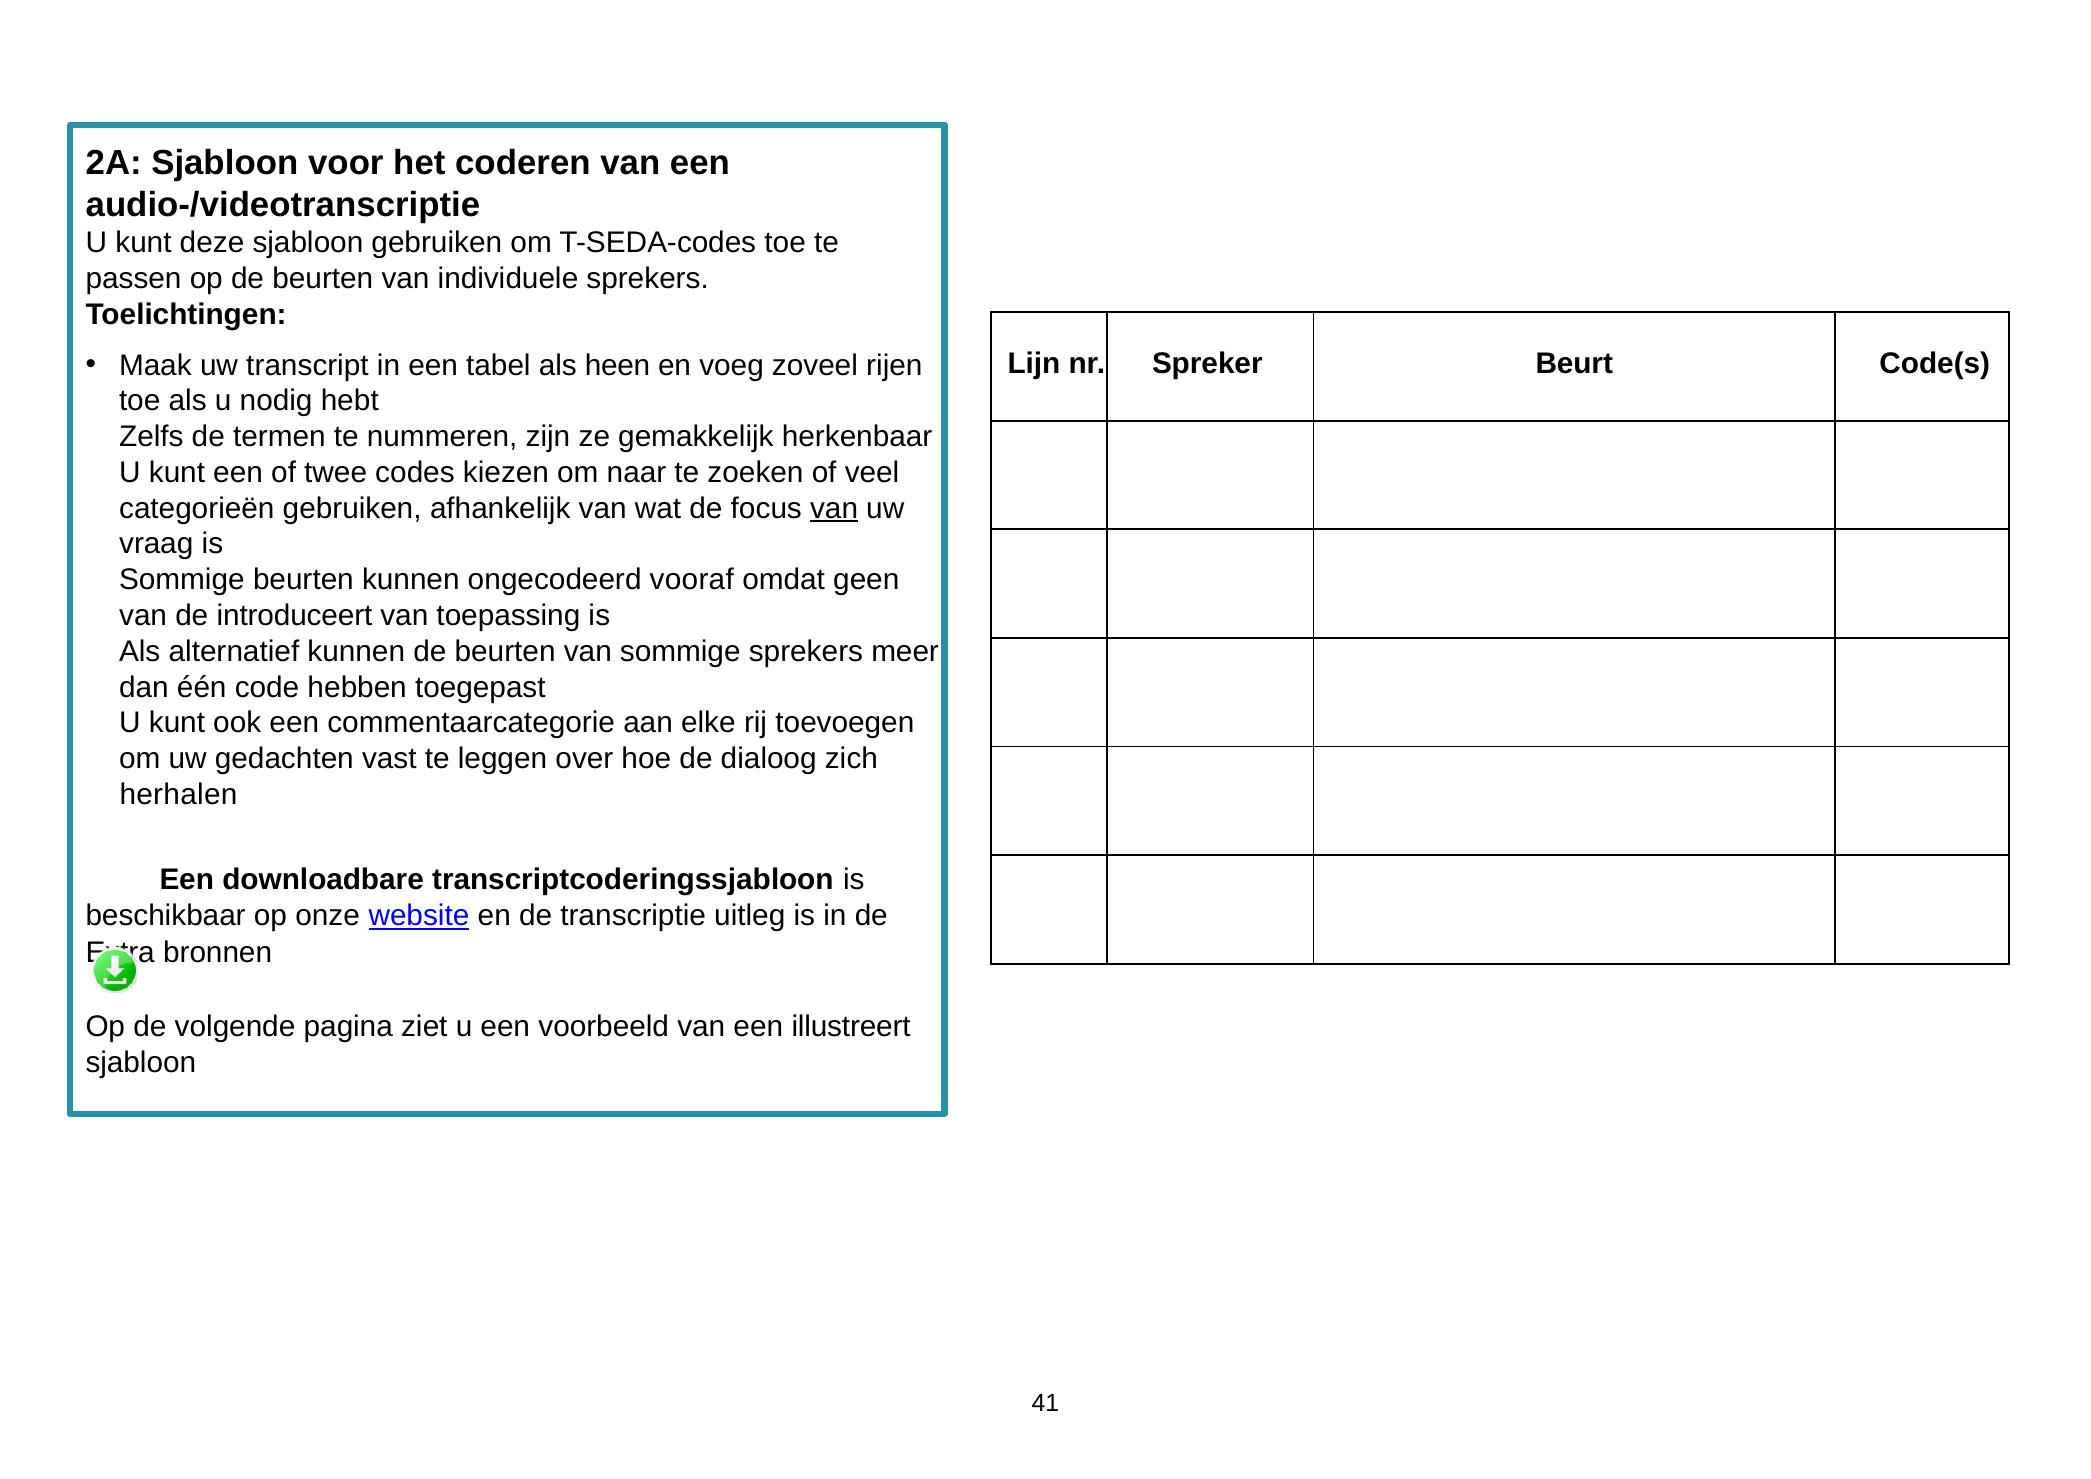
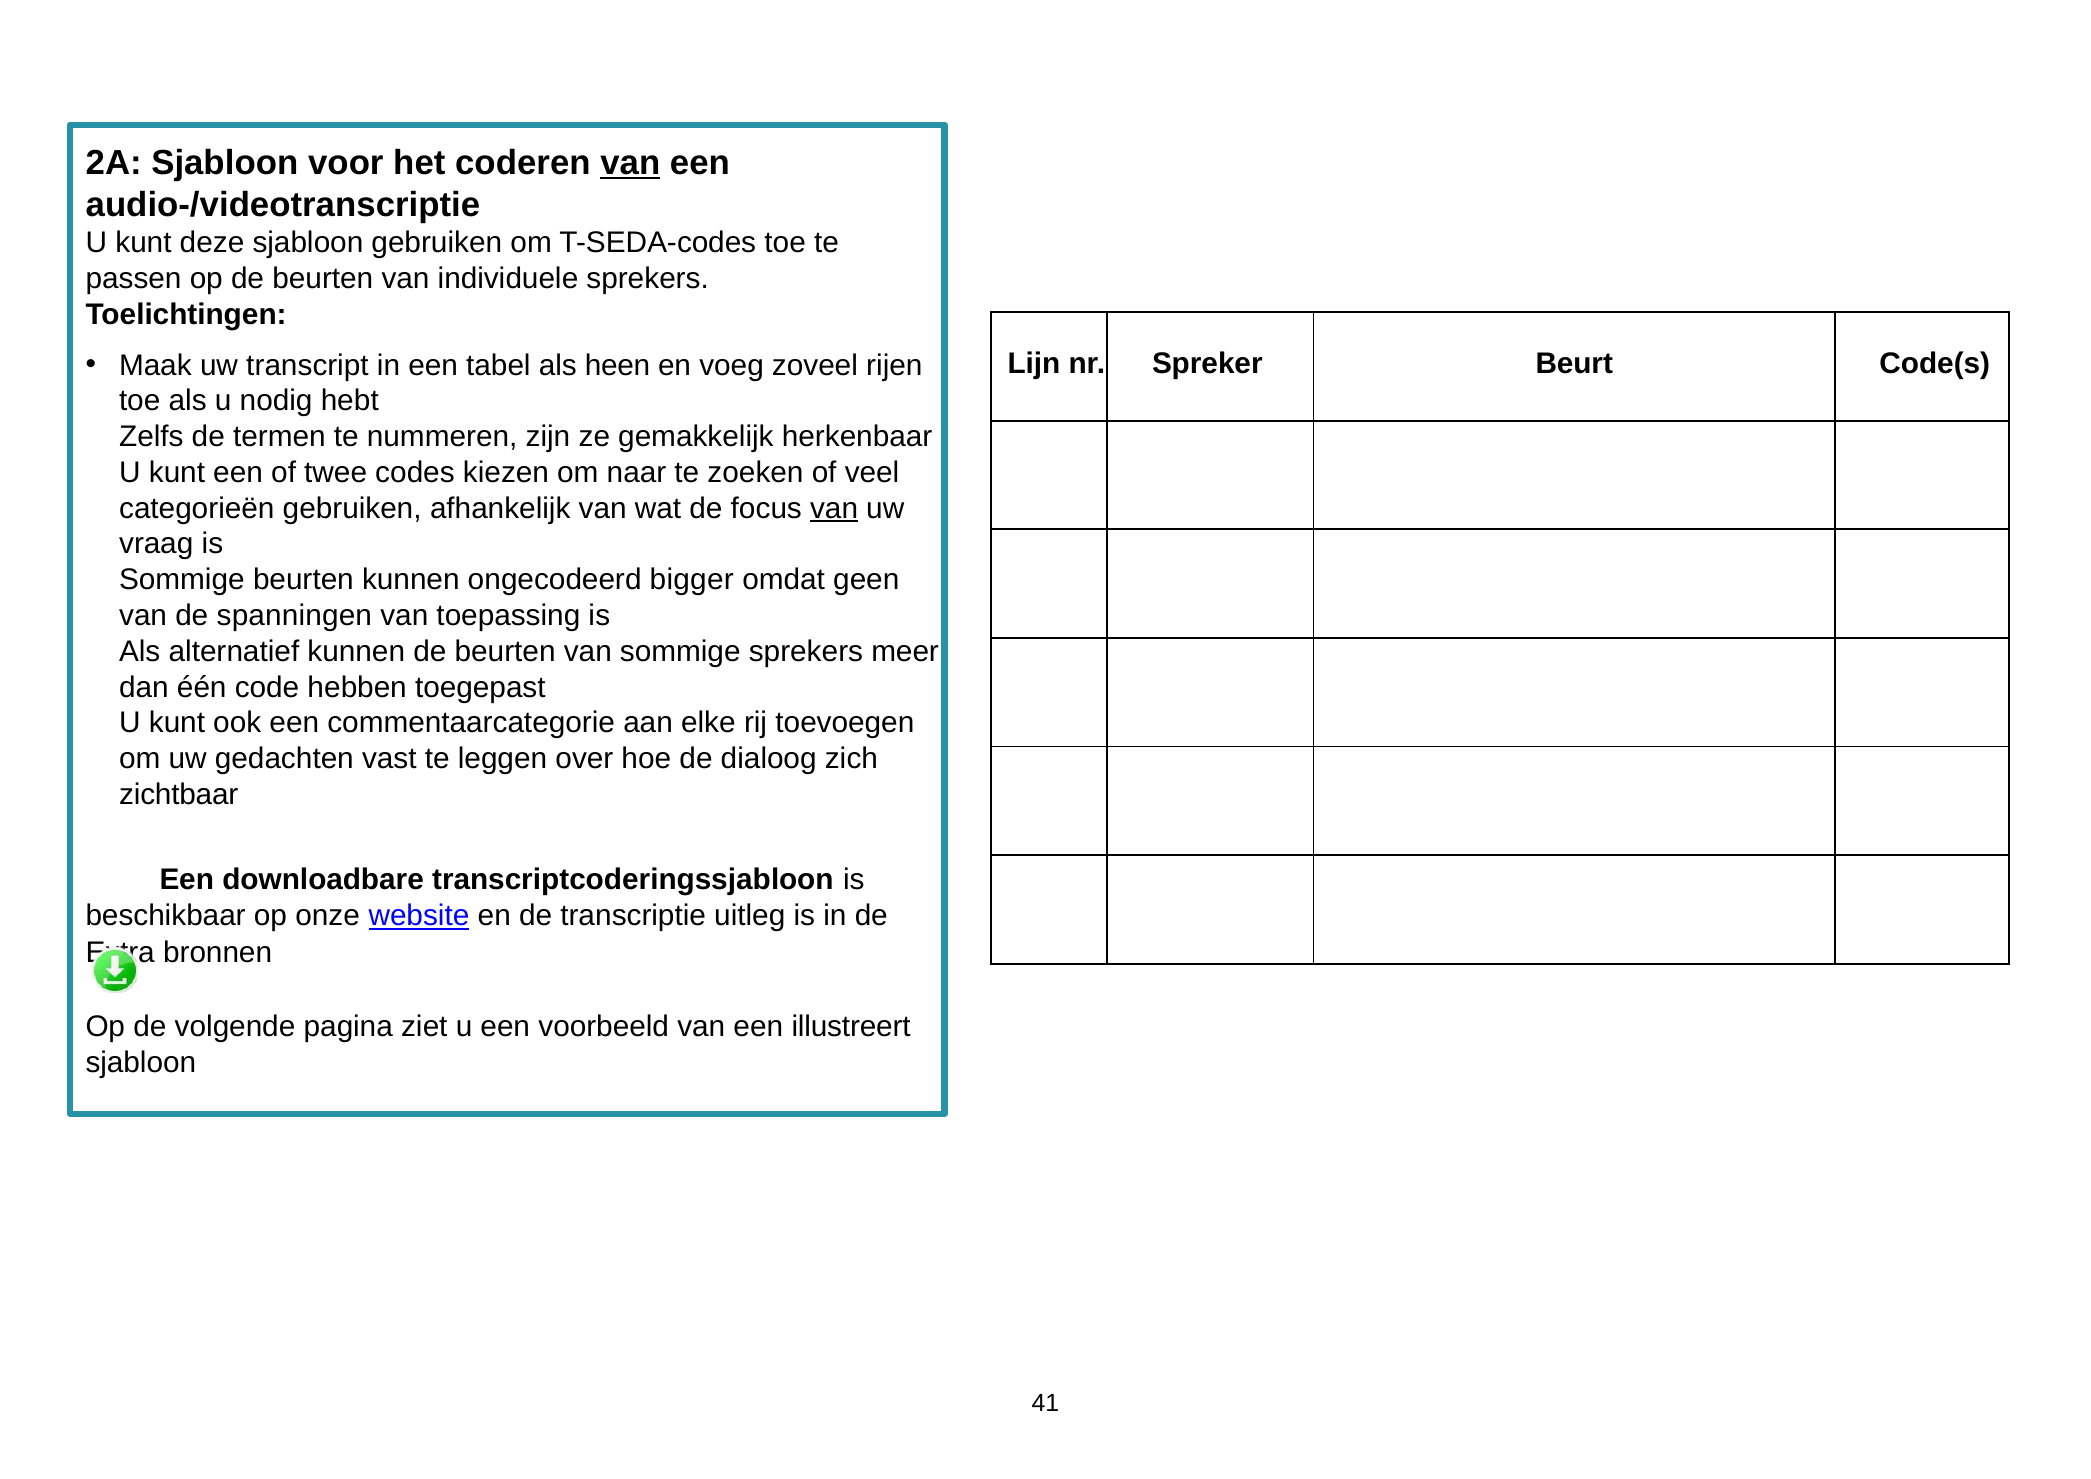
van underline: none -> present (630, 163)
vooraf: vooraf -> bigger (692, 580)
introduceert: introduceert -> spanningen (294, 616)
herhalen: herhalen -> zichtbaar (179, 794)
